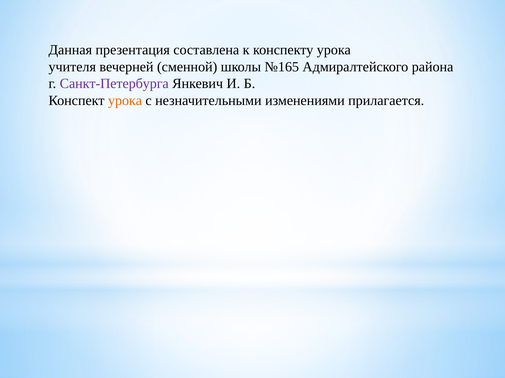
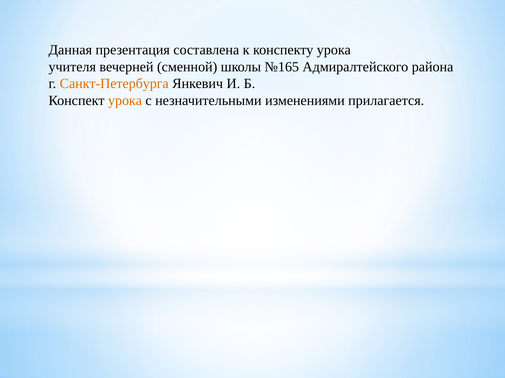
Санкт-Петербурга colour: purple -> orange (114, 84)
